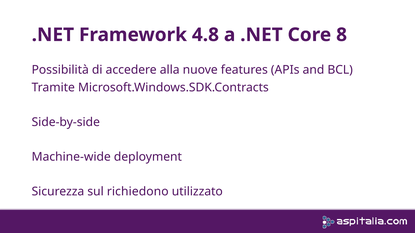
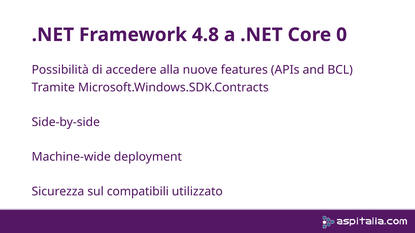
8: 8 -> 0 (342, 35)
richiedono: richiedono -> compatibili (138, 192)
